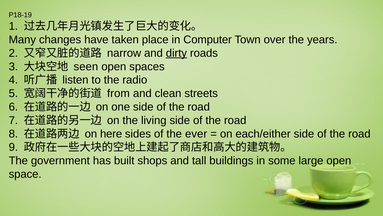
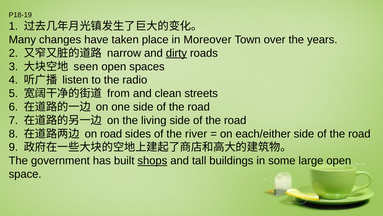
Computer: Computer -> Moreover (207, 40)
on here: here -> road (111, 133)
ever: ever -> river (196, 133)
shops underline: none -> present (152, 160)
